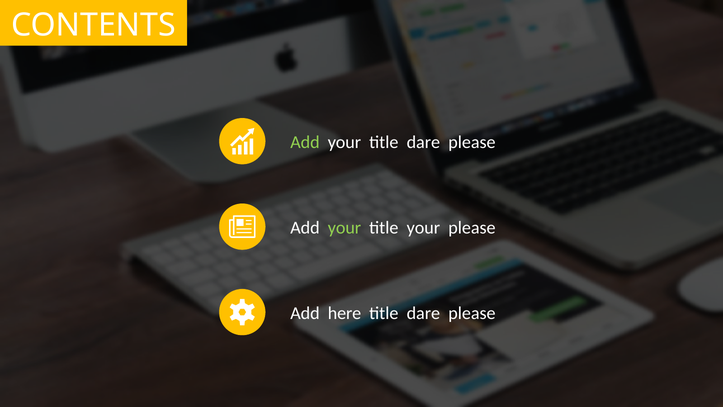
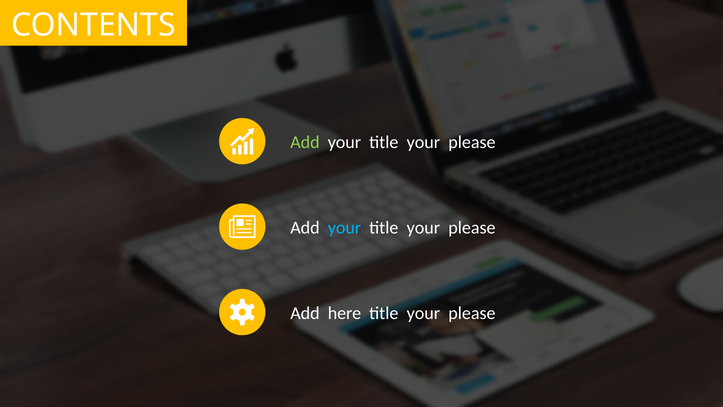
dare: dare -> your (423, 142)
your colour: light green -> light blue (344, 228)
dare: dare -> your (423, 313)
